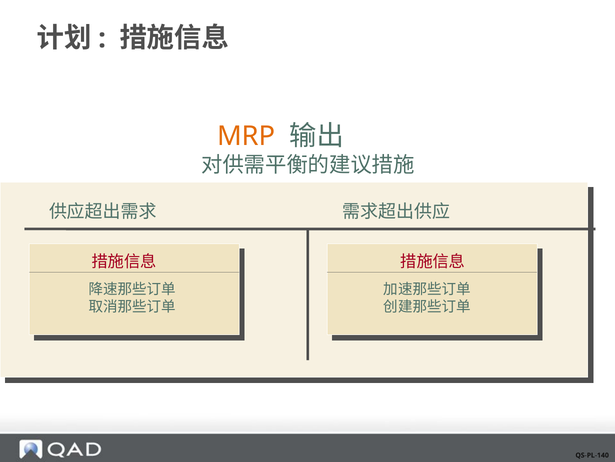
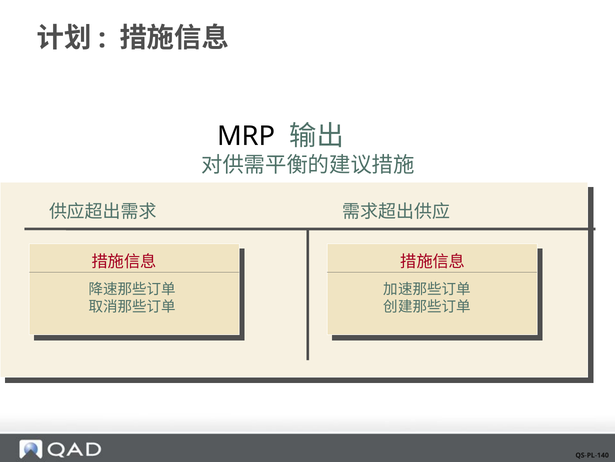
MRP colour: orange -> black (246, 136)
